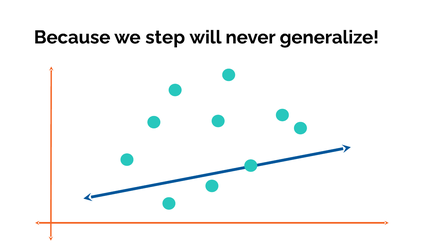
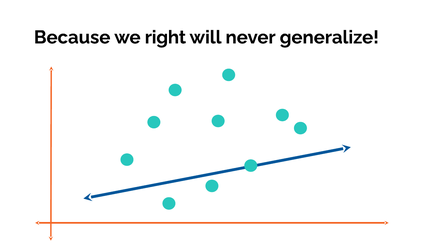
step: step -> right (165, 37)
